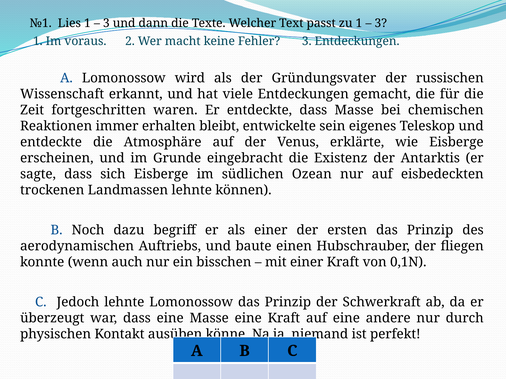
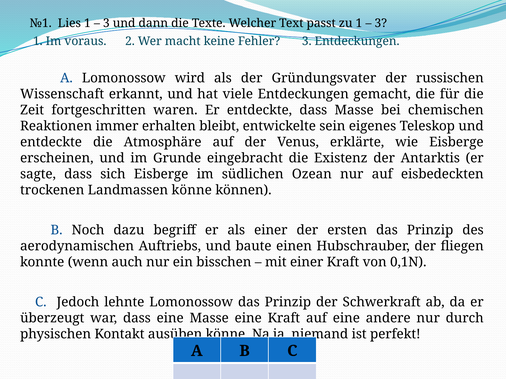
Landmassen lehnte: lehnte -> könne (192, 190)
